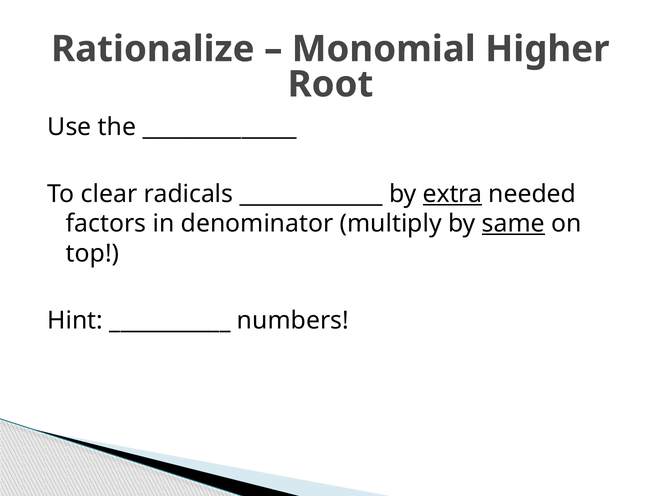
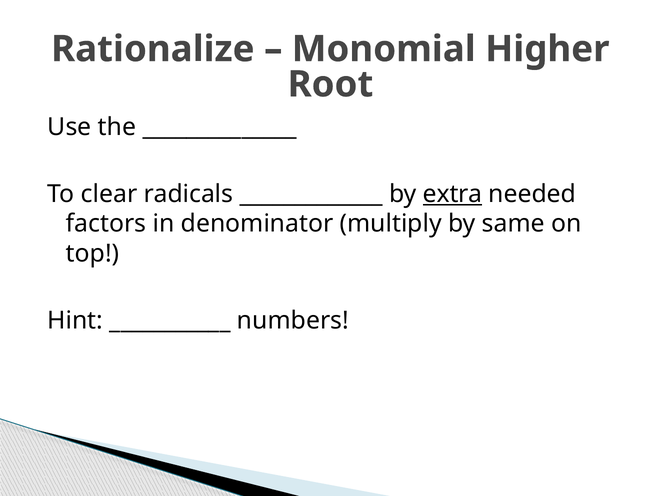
same underline: present -> none (513, 224)
